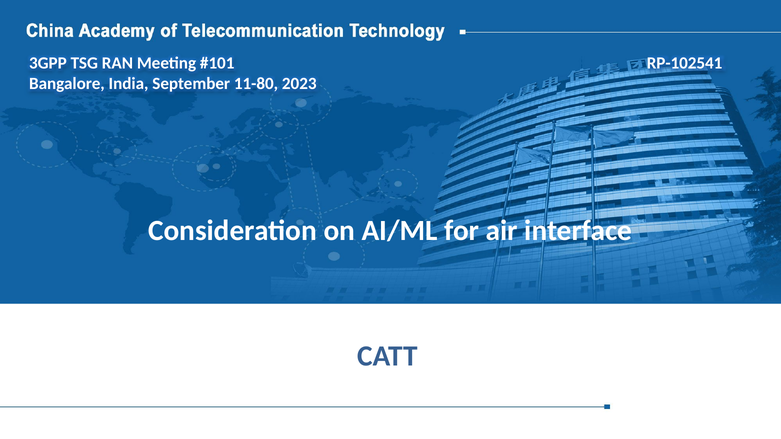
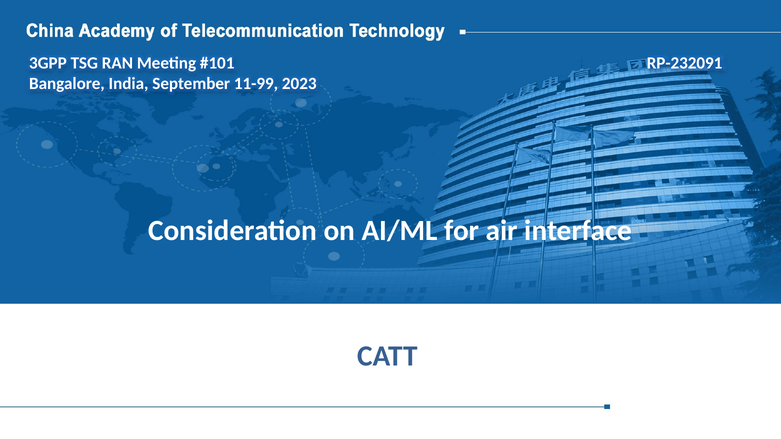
RP-102541: RP-102541 -> RP-232091 (685, 63)
11-80: 11-80 -> 11-99 (256, 84)
